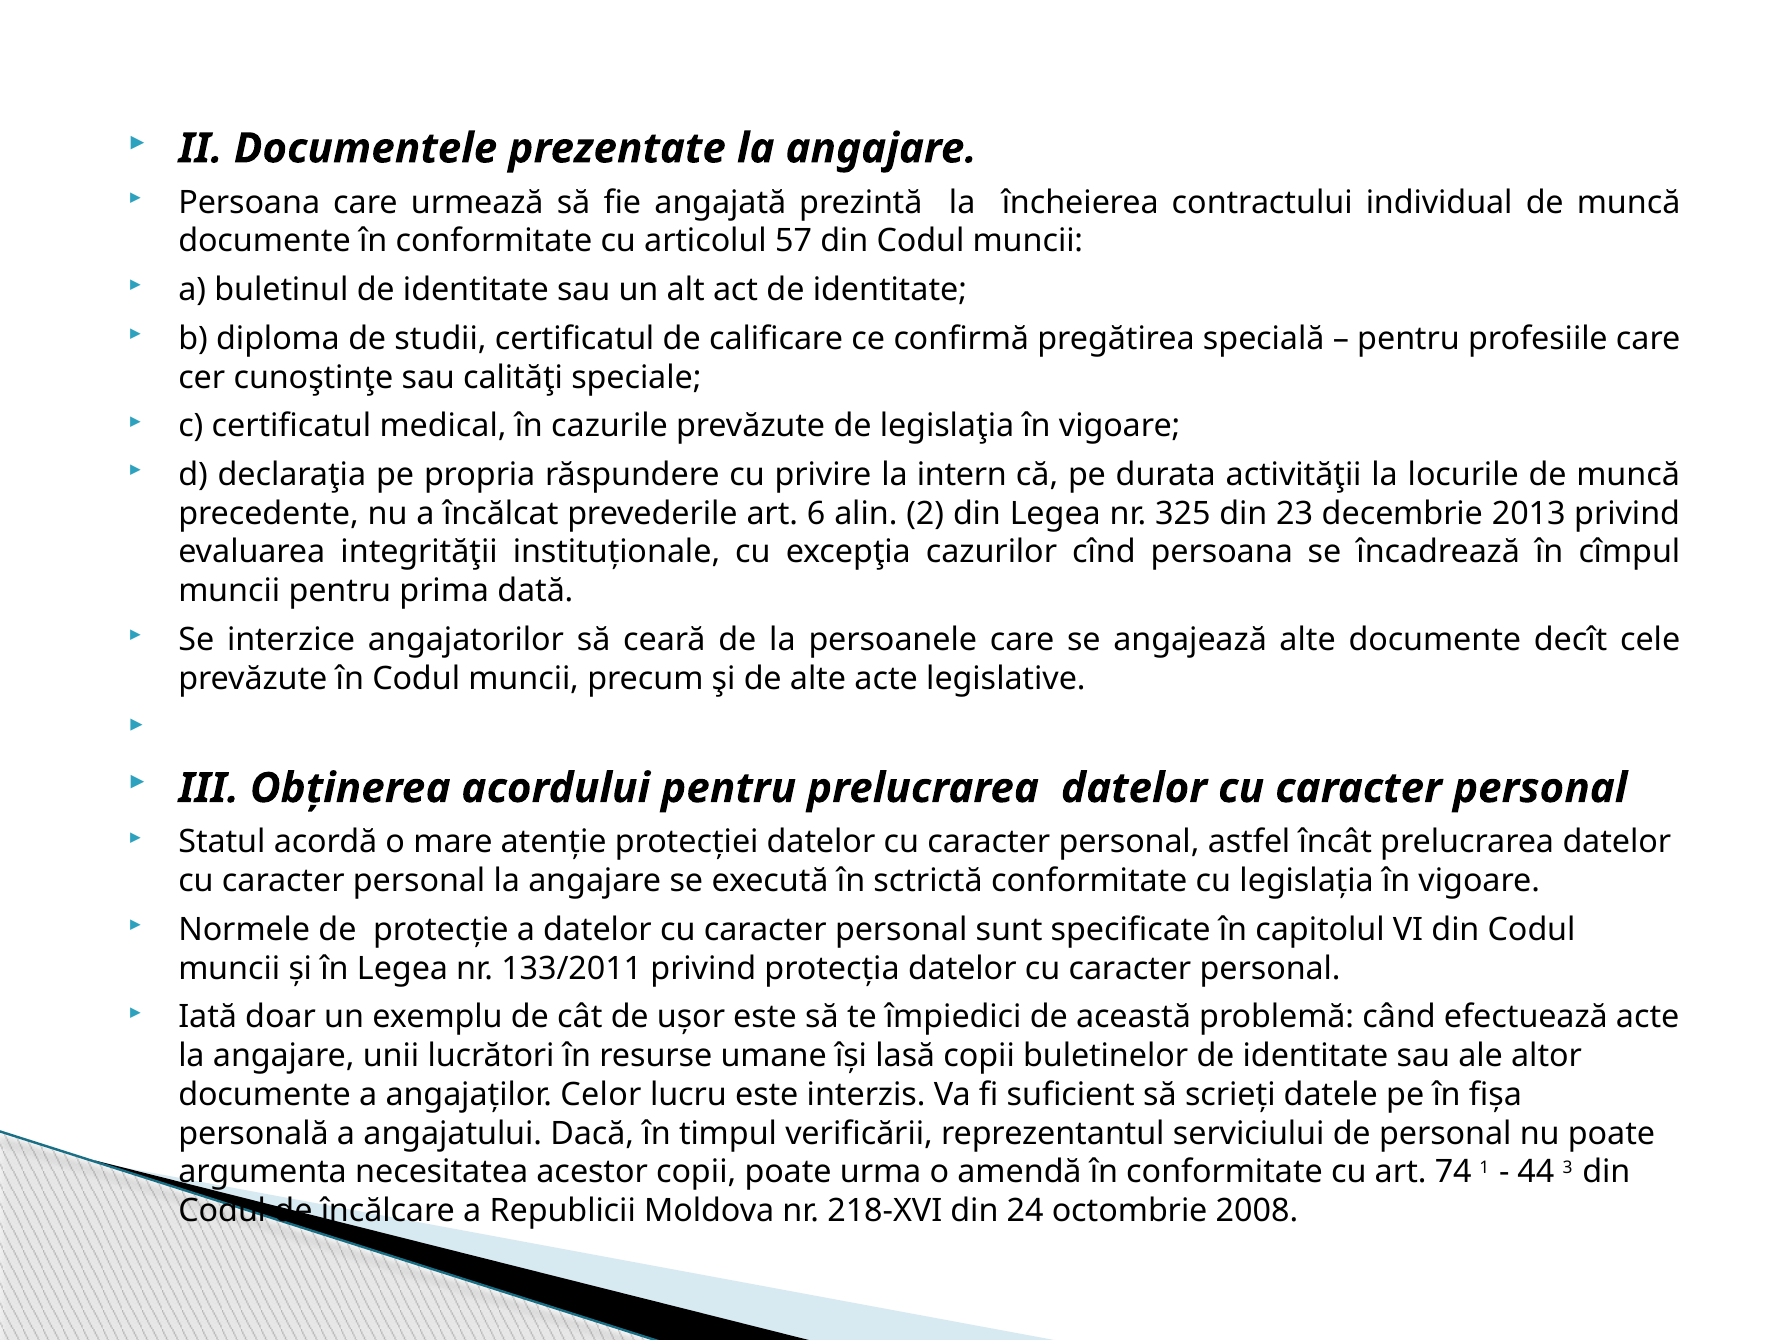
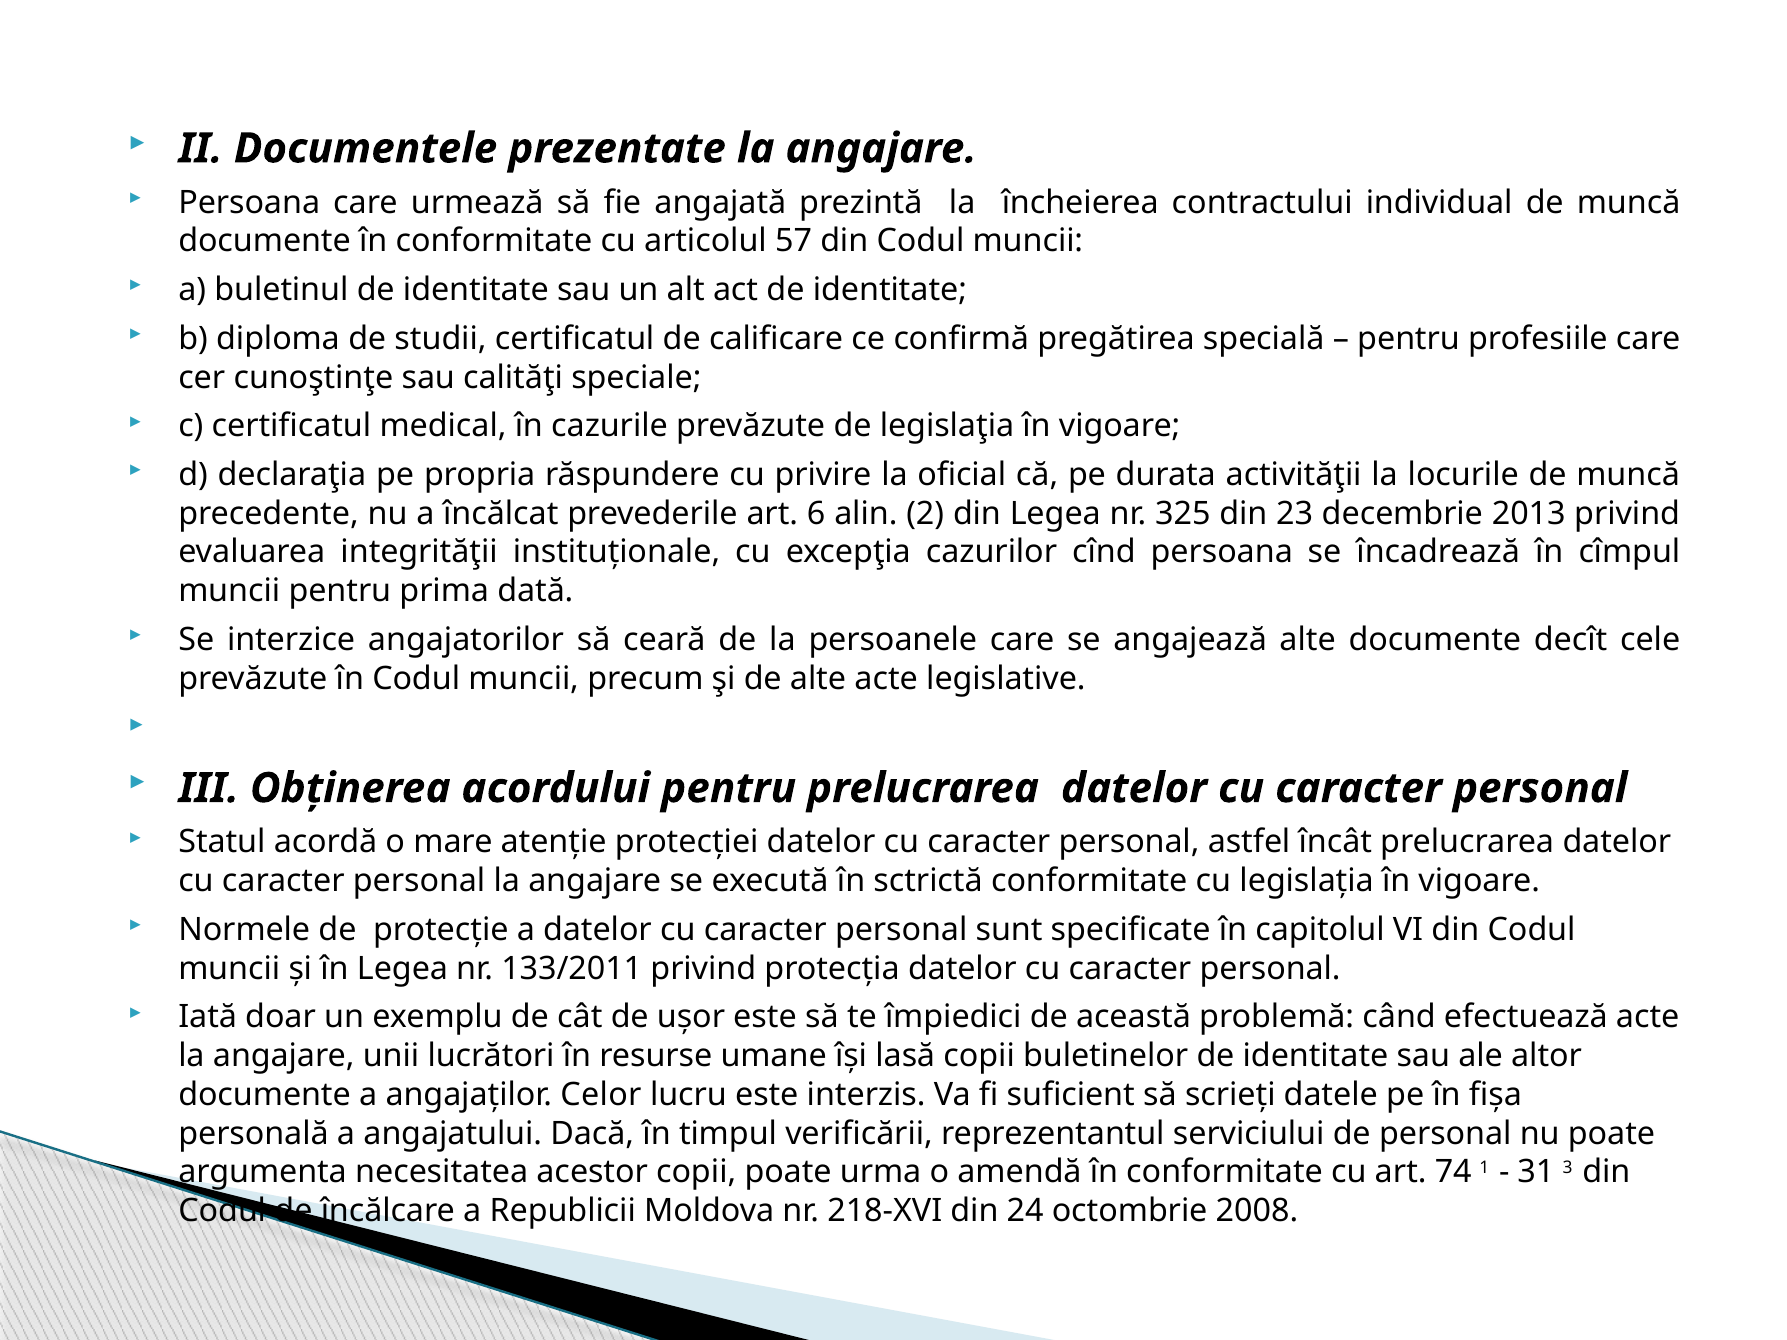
intern: intern -> oficial (962, 475)
44: 44 -> 31 (1536, 1172)
